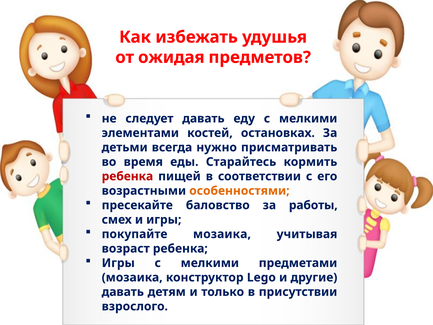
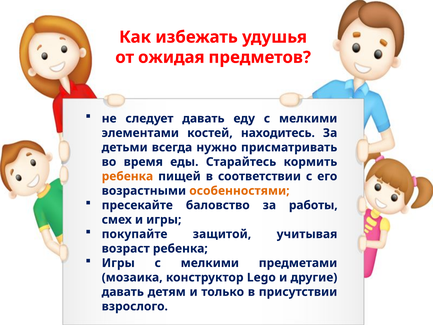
остановках: остановках -> находитесь (278, 133)
ребенка colour: red -> orange (127, 176)
покупайте мозаика: мозаика -> защитой (222, 234)
